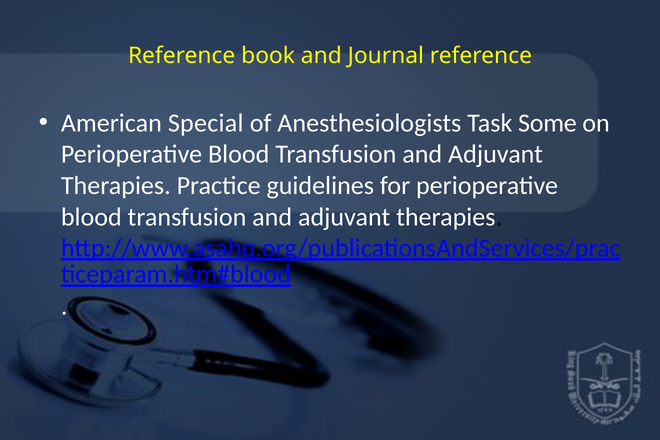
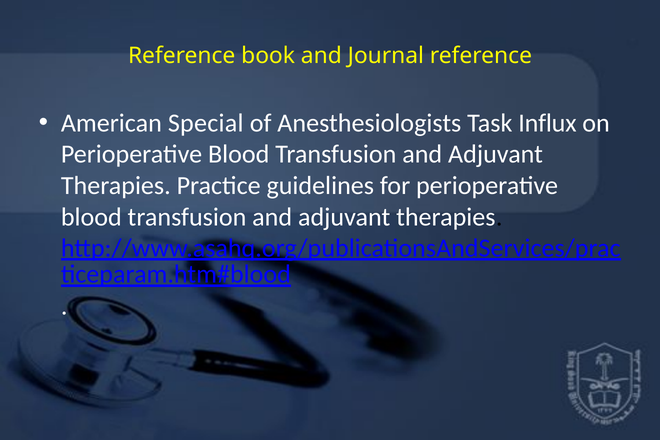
Some: Some -> Influx (547, 123)
